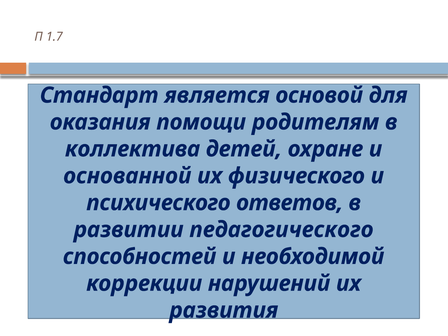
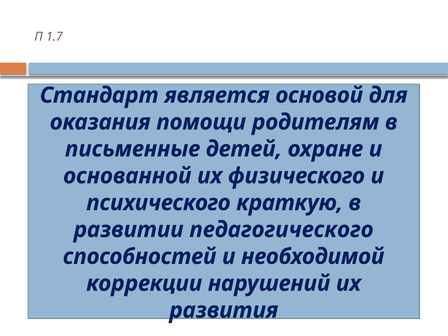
коллектива: коллектива -> письменные (133, 149)
ответов: ответов -> краткую (290, 203)
